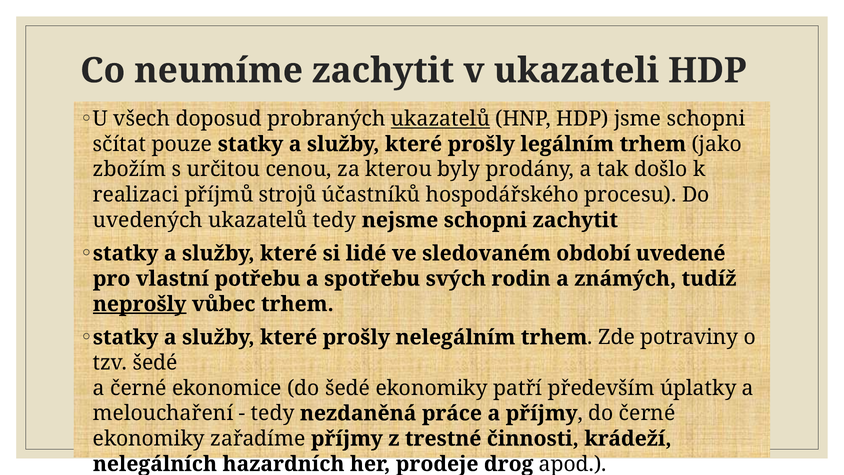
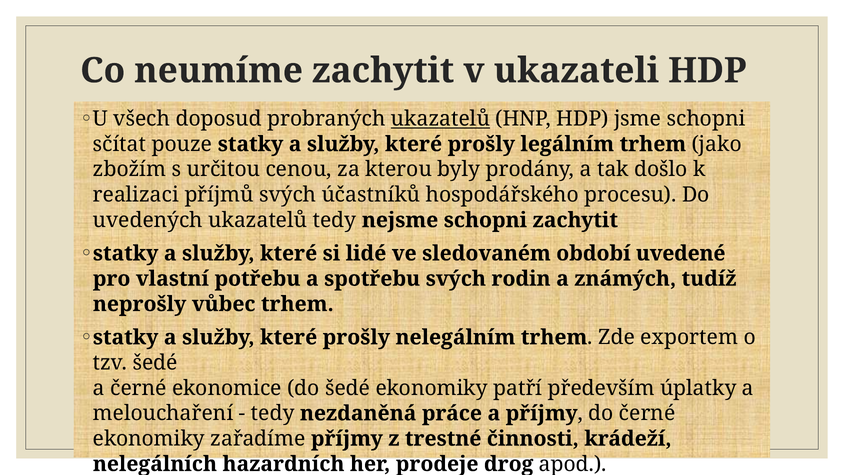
příjmů strojů: strojů -> svých (288, 195)
neprošly underline: present -> none (140, 304)
potraviny: potraviny -> exportem (689, 337)
